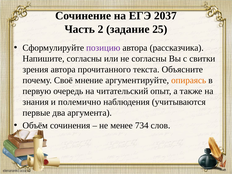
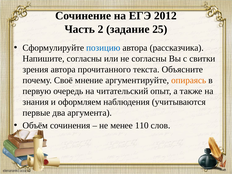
2037: 2037 -> 2012 (165, 16)
позицию colour: purple -> blue (103, 48)
полемично: полемично -> оформляем (80, 102)
734: 734 -> 110 (142, 125)
